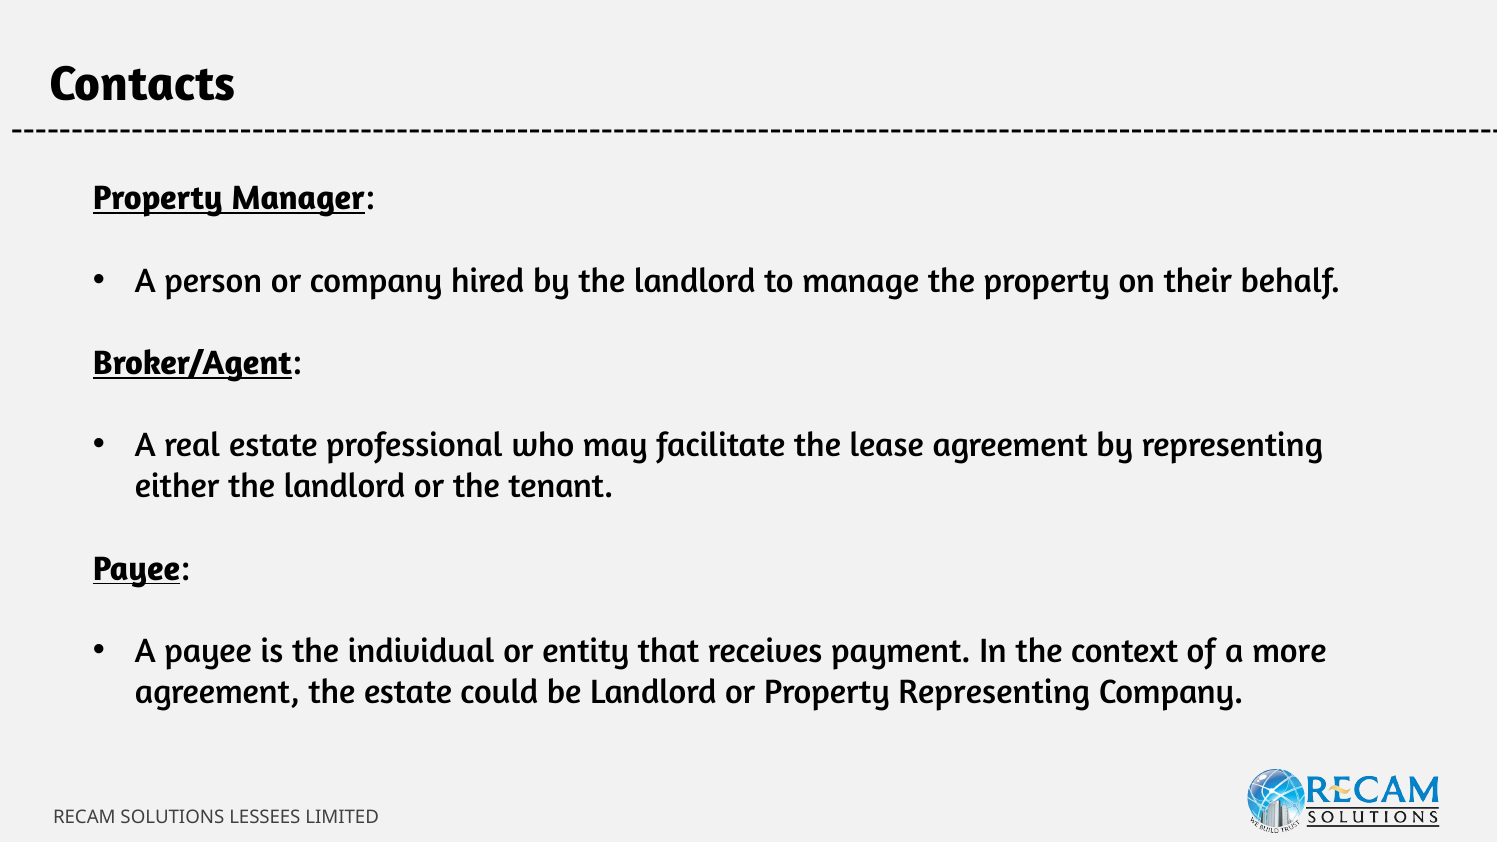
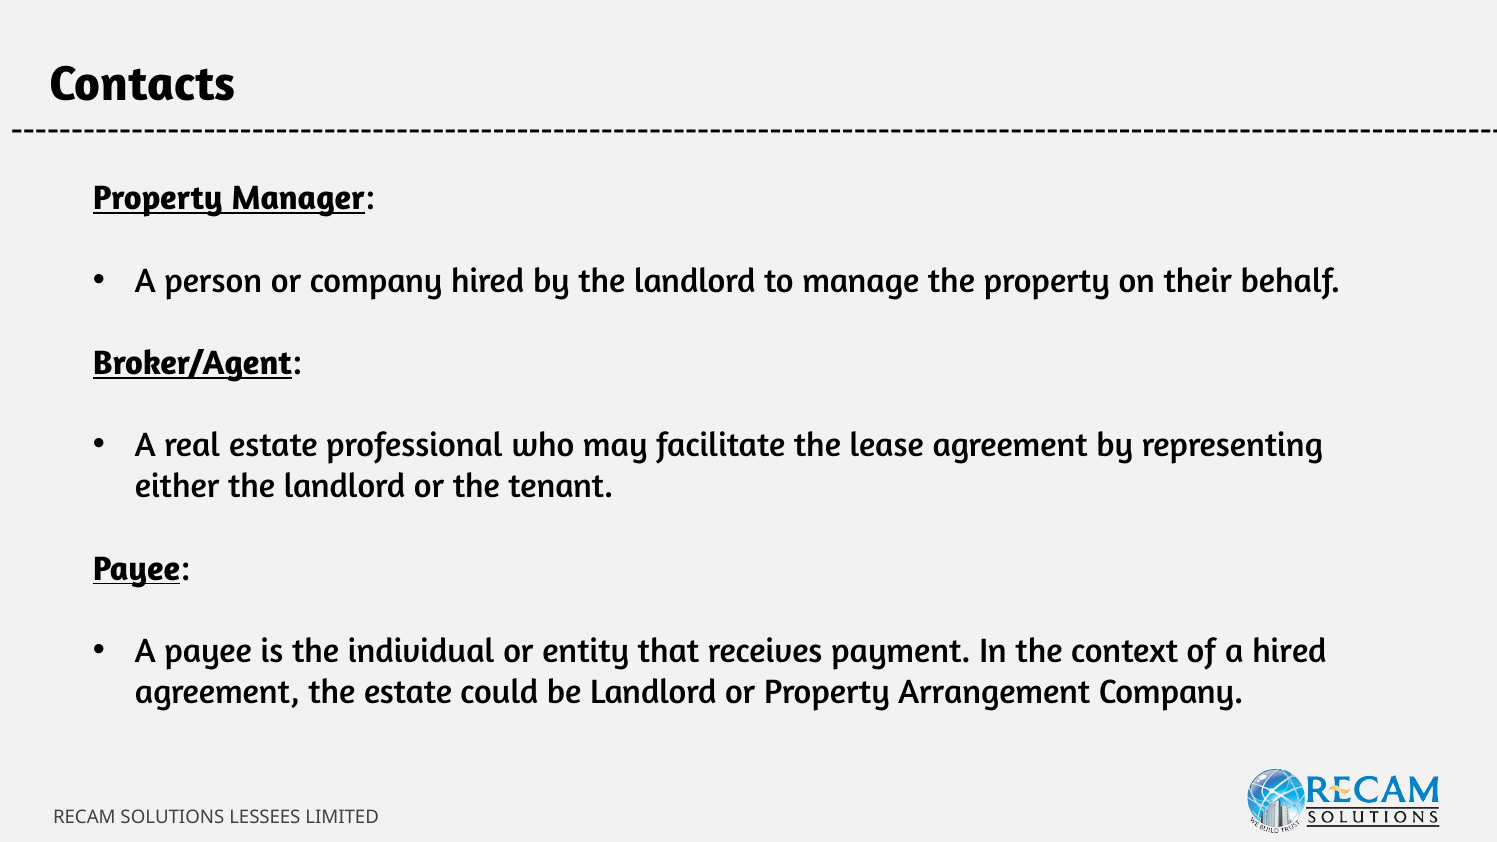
a more: more -> hired (1289, 651)
Property Representing: Representing -> Arrangement (994, 692)
